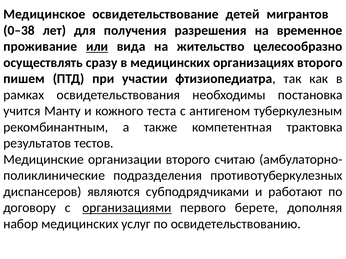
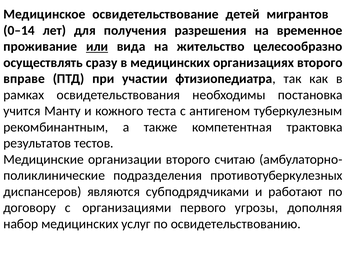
0–38: 0–38 -> 0–14 (19, 30)
пишем: пишем -> вправе (24, 79)
организациями underline: present -> none (127, 208)
берете: берете -> угрозы (257, 208)
